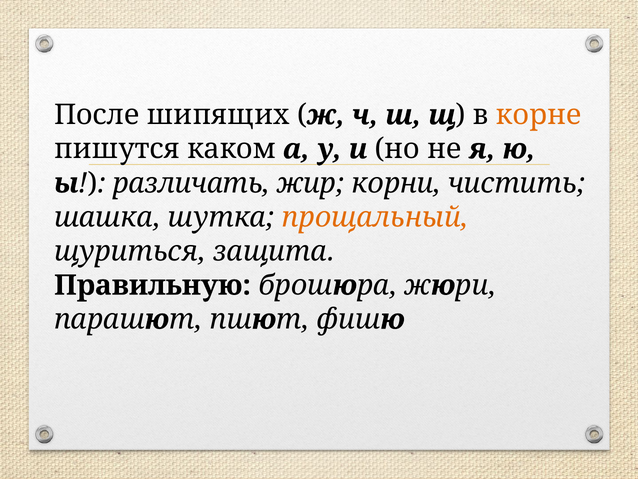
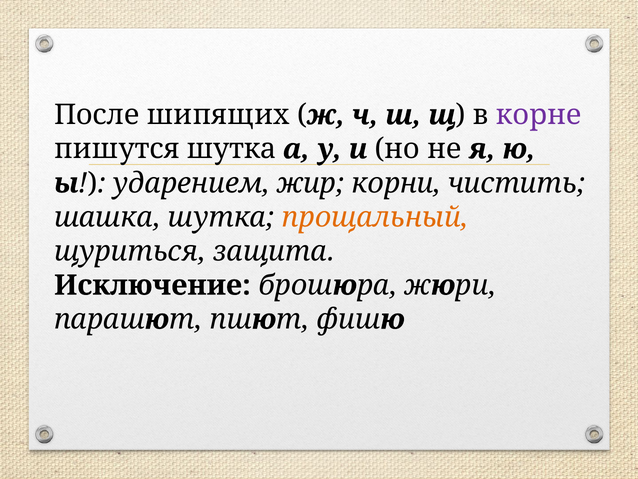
корне colour: orange -> purple (539, 115)
пишутся каком: каком -> шутка (232, 149)
различать: различать -> ударением (191, 183)
Правильную: Правильную -> Исключение (152, 285)
